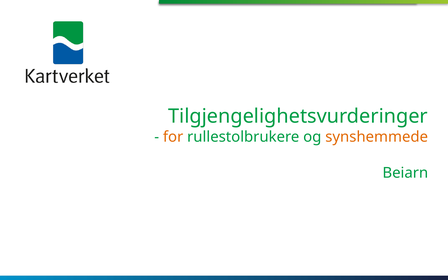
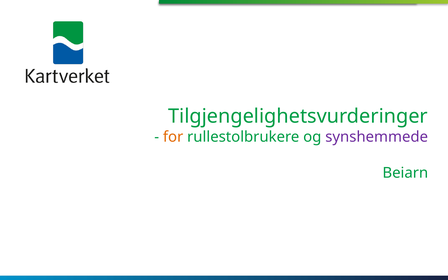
synshemmede colour: orange -> purple (377, 137)
